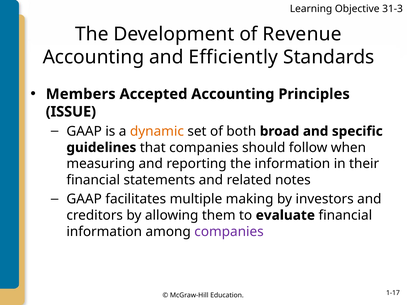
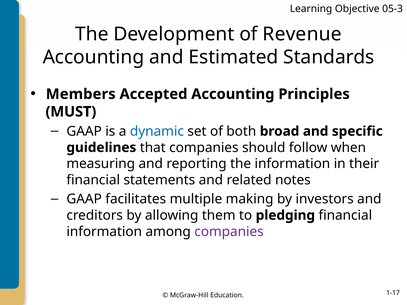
31-3: 31-3 -> 05-3 (393, 9)
Efficiently: Efficiently -> Estimated (233, 57)
ISSUE: ISSUE -> MUST (71, 112)
dynamic colour: orange -> blue (157, 131)
evaluate: evaluate -> pledging (285, 215)
